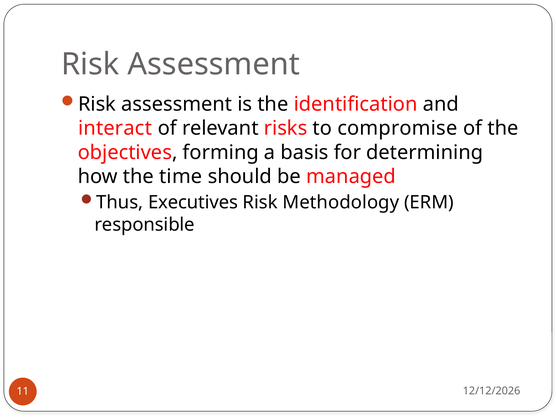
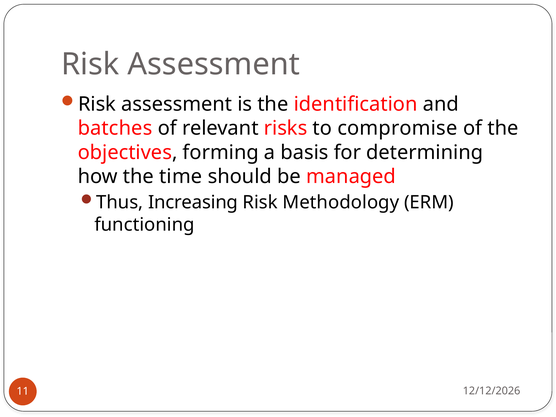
interact: interact -> batches (115, 128)
Executives: Executives -> Increasing (193, 202)
responsible: responsible -> functioning (145, 225)
